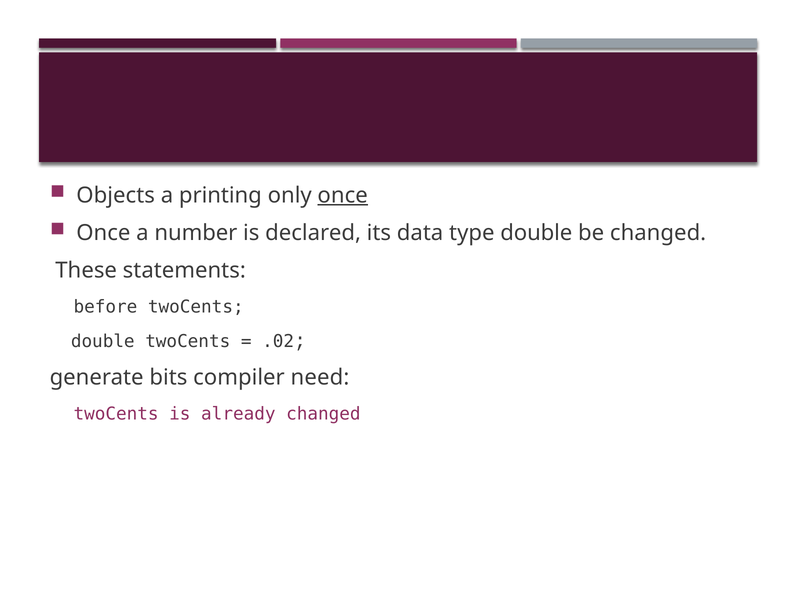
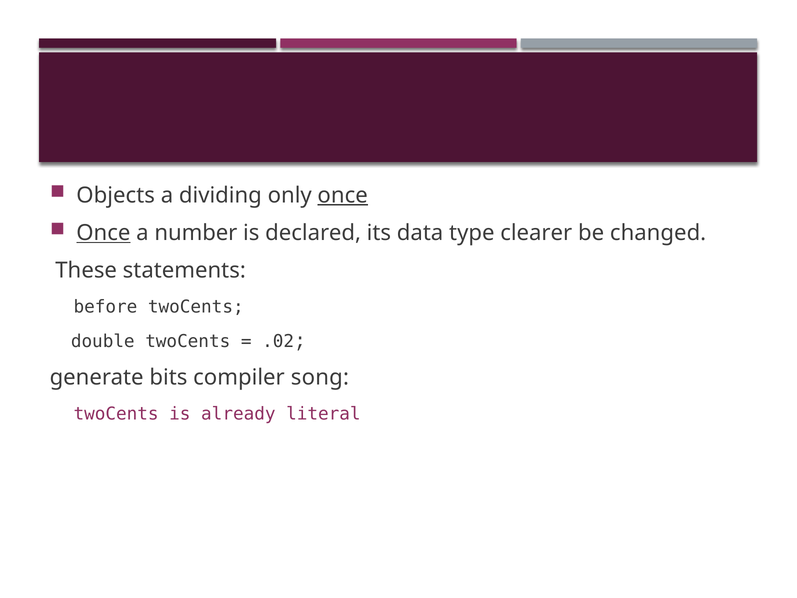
printing: printing -> dividing (220, 195)
Once underline: none -> present (103, 233)
type double: double -> clearer (536, 233)
need: need -> song (320, 377)
already changed: changed -> literal (323, 414)
